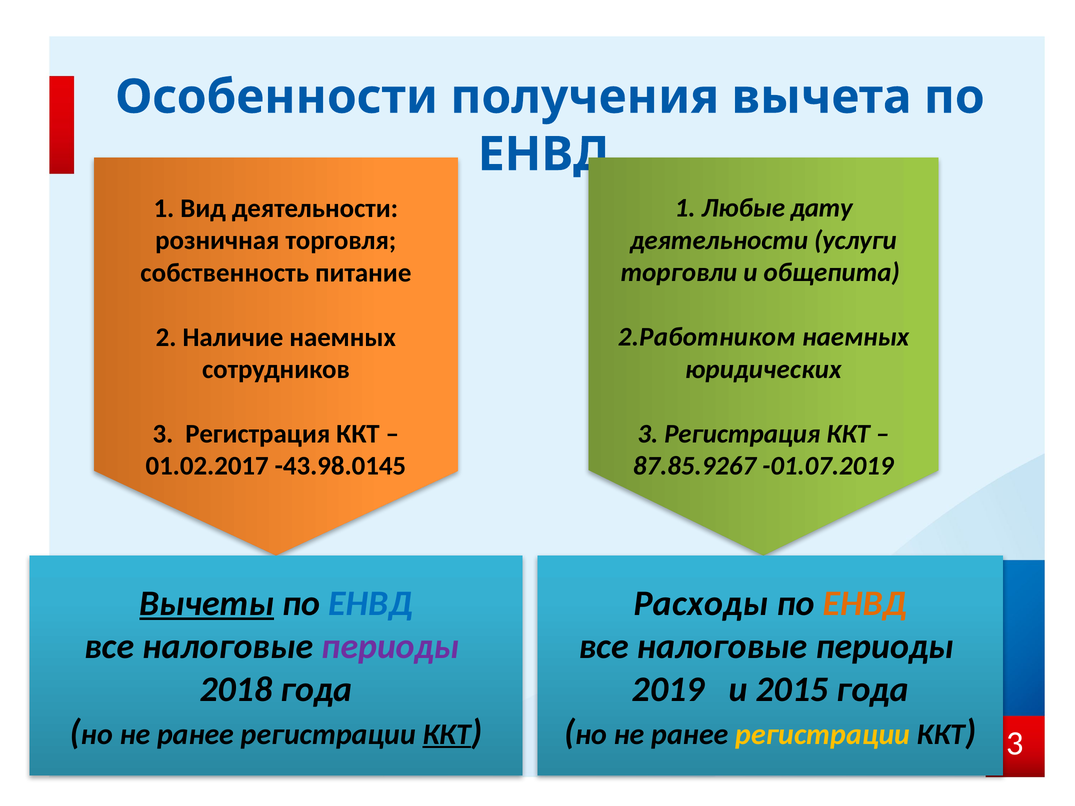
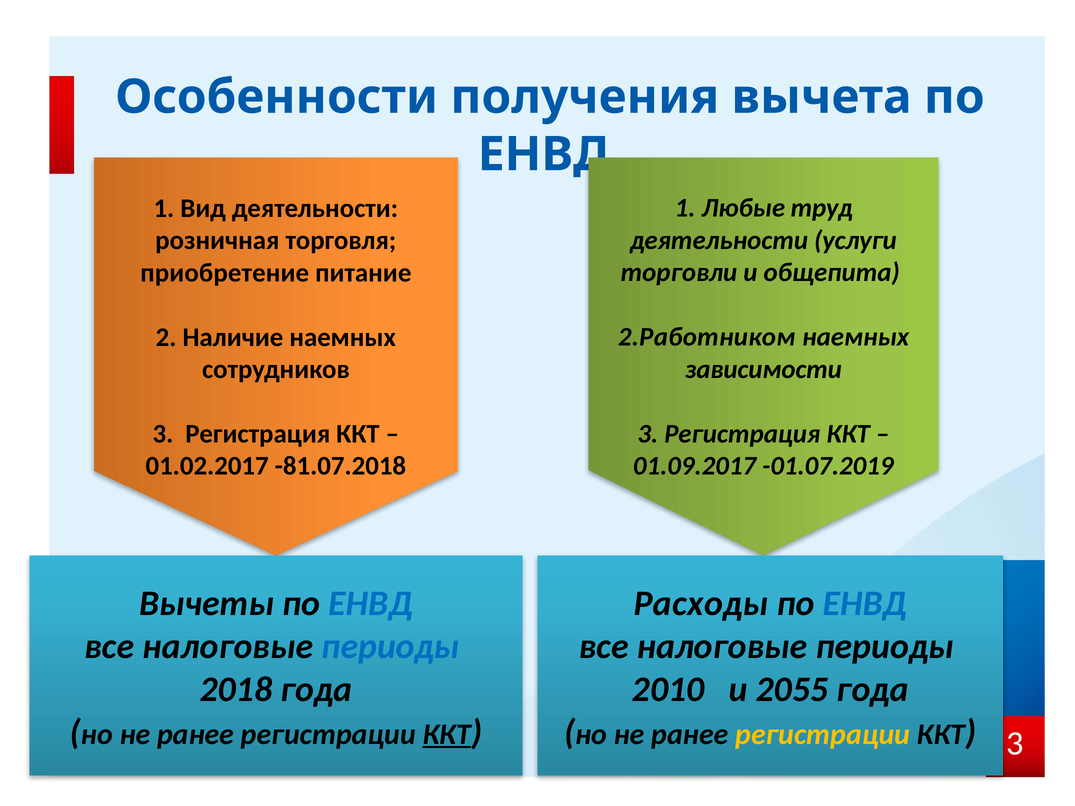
дату: дату -> труд (822, 208)
собственность: собственность -> приобретение (225, 273)
юридических: юридических -> зависимости (763, 369)
87.85.9267: 87.85.9267 -> 01.09.2017 (695, 466)
-43.98.0145: -43.98.0145 -> -81.07.2018 (340, 466)
Вычеты underline: present -> none (207, 604)
ЕНВД colour: orange -> blue (865, 604)
периоды colour: purple -> blue (390, 647)
2019: 2019 -> 2010 (668, 690)
2015: 2015 -> 2055 (792, 690)
